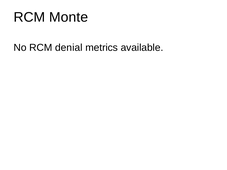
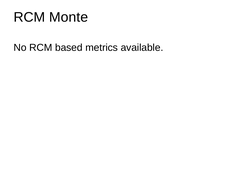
denial: denial -> based (69, 48)
